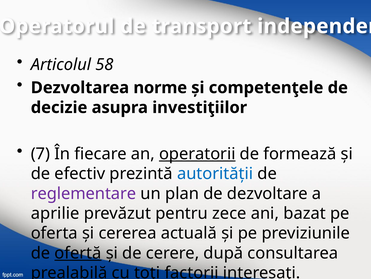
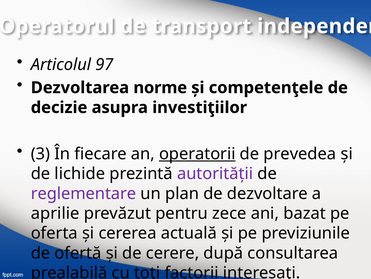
58: 58 -> 97 (104, 64)
7: 7 -> 3 (40, 153)
formează: formează -> prevedea (300, 153)
efectiv: efectiv -> lichide (80, 173)
autorităţii colour: blue -> purple (215, 173)
ofertă underline: present -> none (78, 252)
